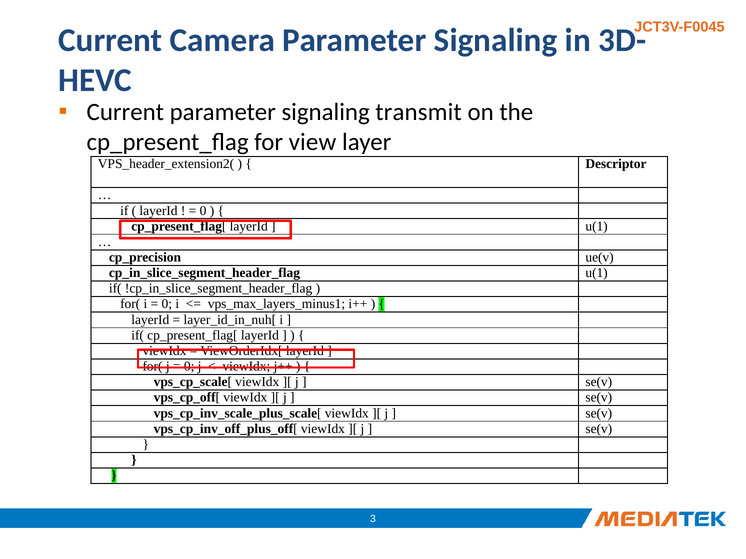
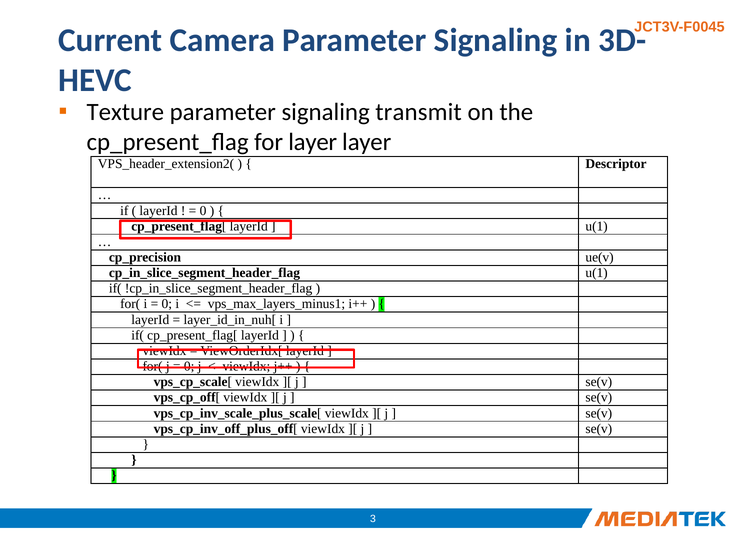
Current: Current -> Texture (125, 112)
for view: view -> layer (313, 142)
